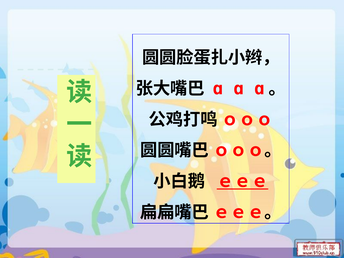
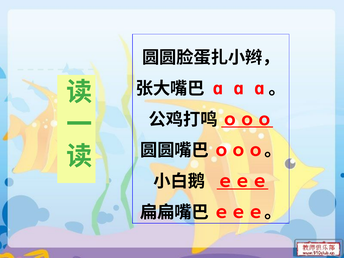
ｏｏｏ underline: none -> present (247, 120)
